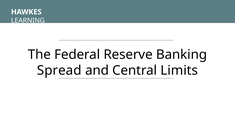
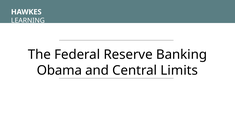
Spread: Spread -> Obama (59, 70)
